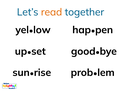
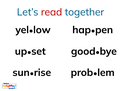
read colour: orange -> red (52, 12)
